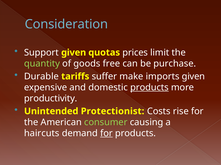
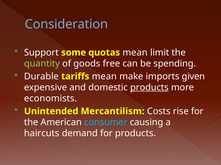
Support given: given -> some (74, 53)
quotas prices: prices -> mean (135, 53)
purchase: purchase -> spending (175, 64)
tariffs suffer: suffer -> mean (104, 77)
productivity: productivity -> economists (51, 99)
Protectionist: Protectionist -> Mercantilism (113, 112)
consumer colour: light green -> light blue (106, 123)
for underline: present -> none (106, 134)
